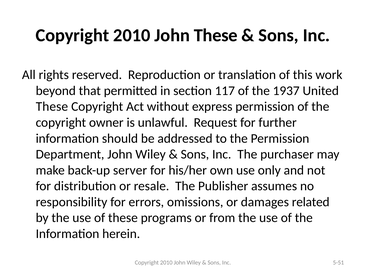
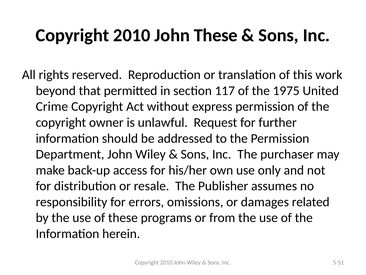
1937: 1937 -> 1975 (286, 91)
These: These -> Crime (52, 106)
server: server -> access (130, 170)
